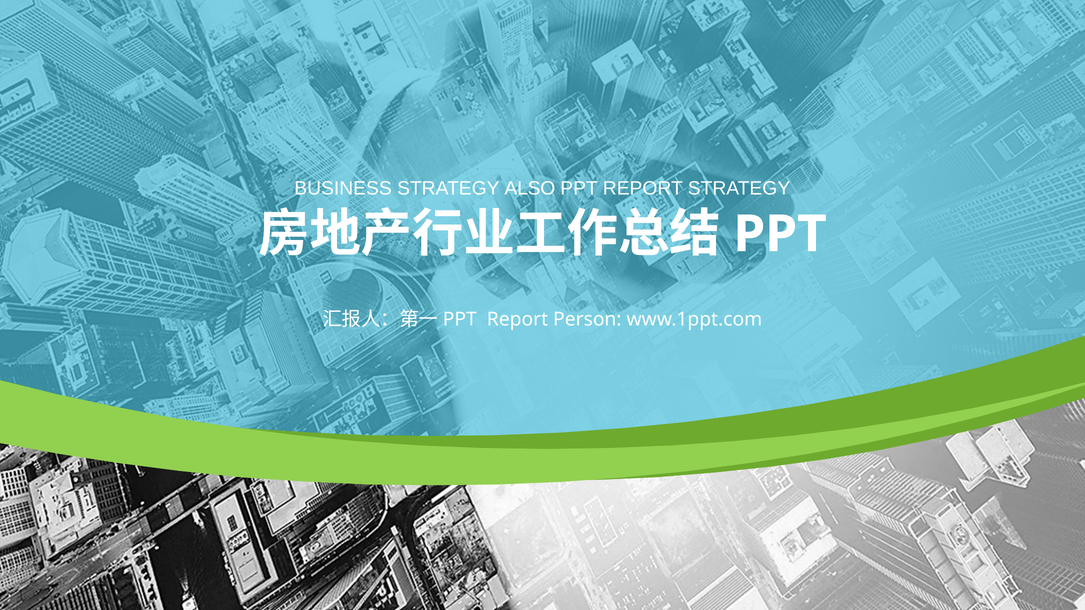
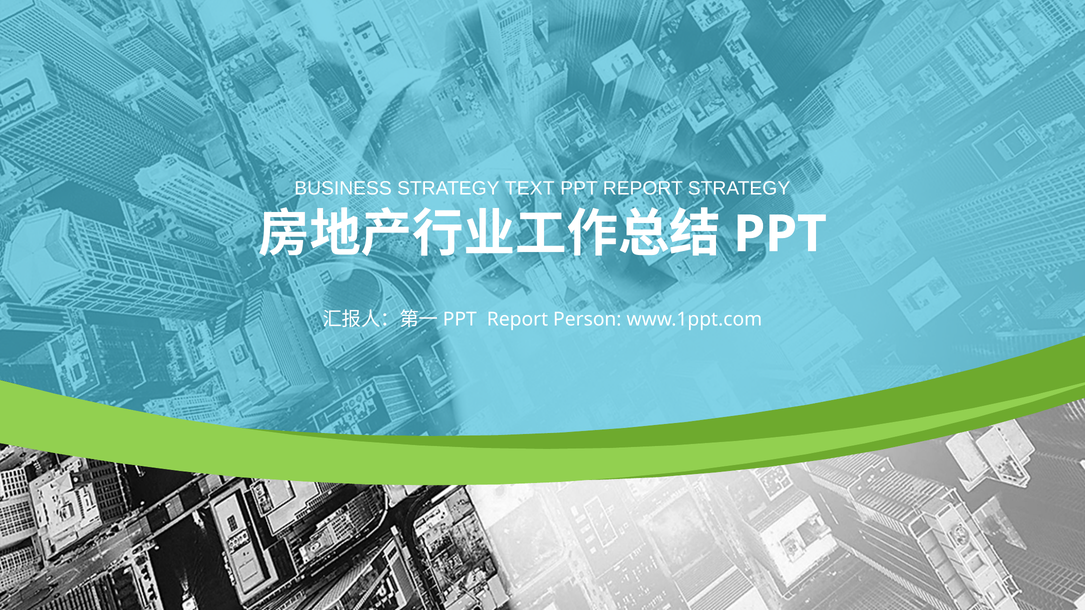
ALSO: ALSO -> TEXT (530, 188)
